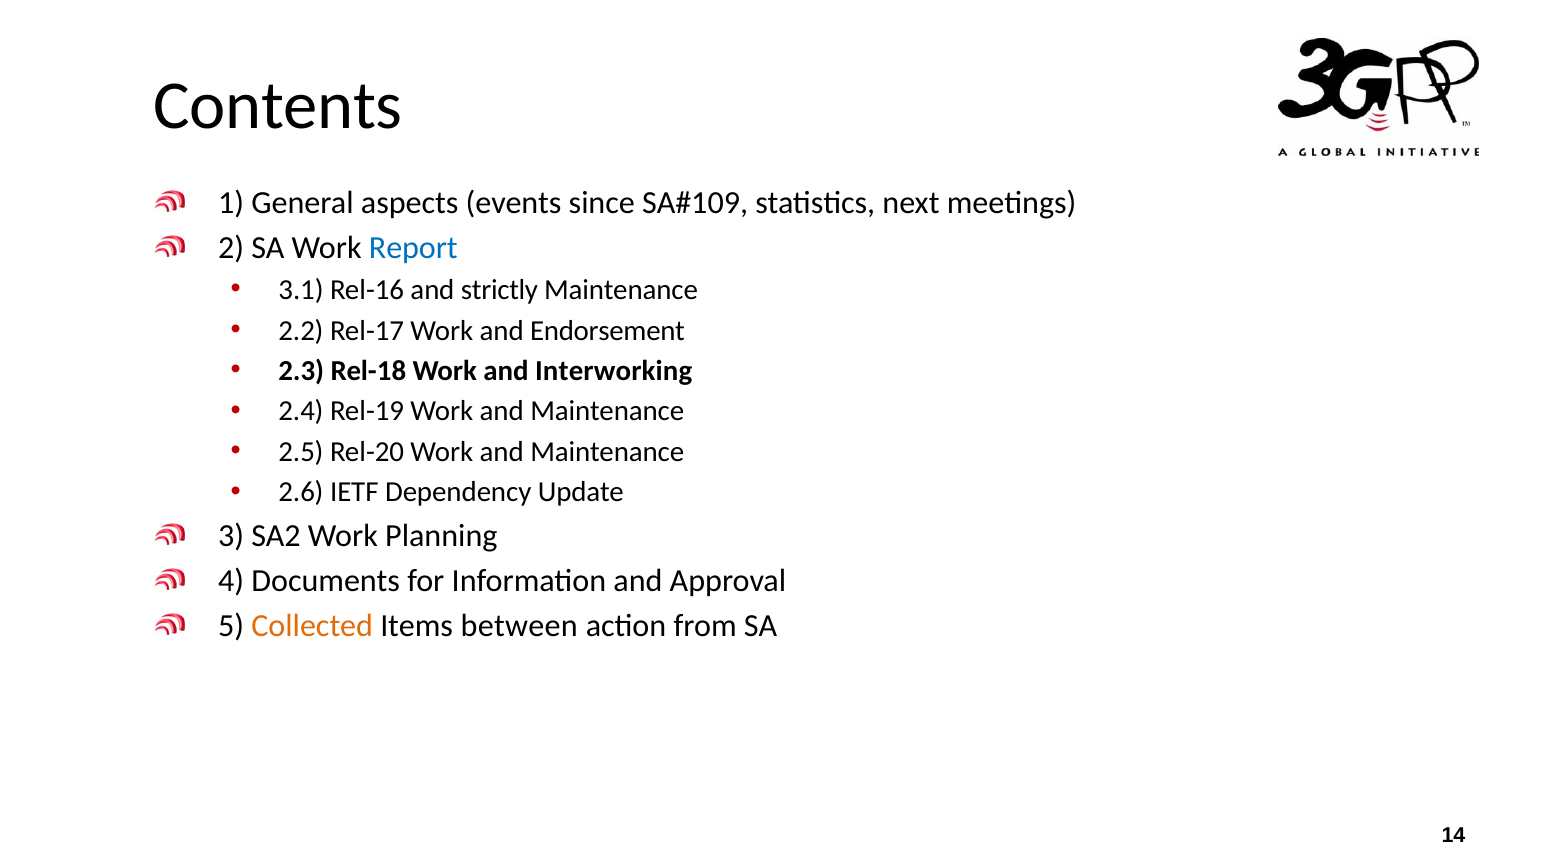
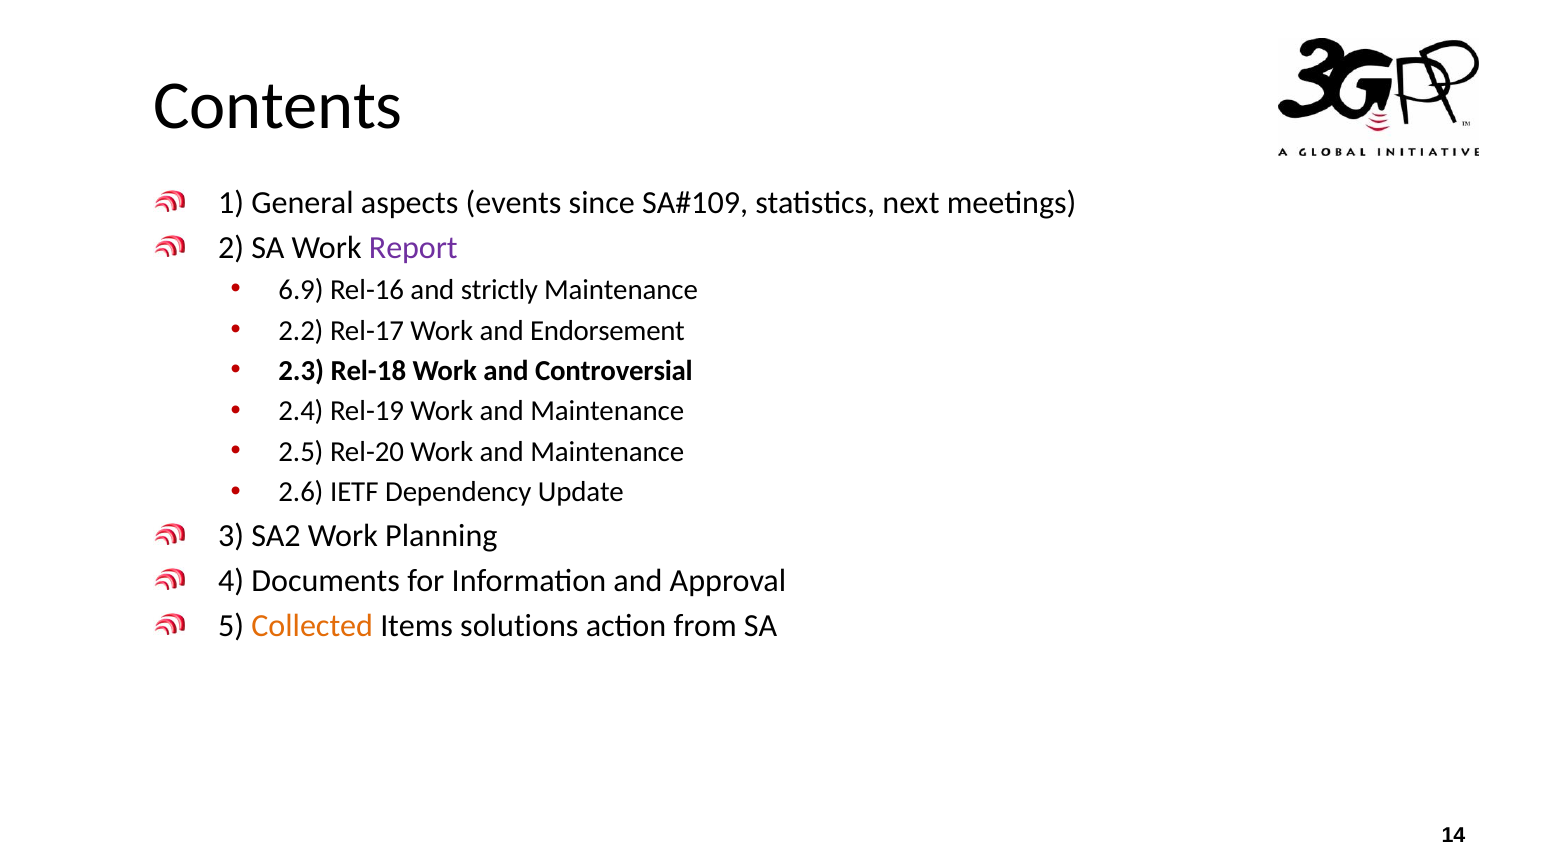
Report colour: blue -> purple (413, 248)
3.1: 3.1 -> 6.9 (301, 290)
Interworking: Interworking -> Controversial (614, 371)
between: between -> solutions (519, 626)
